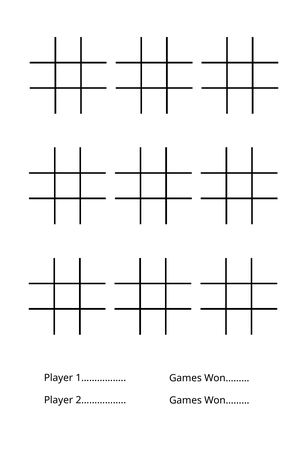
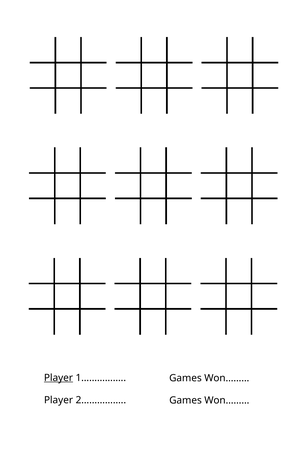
Player underline: none -> present (58, 377)
